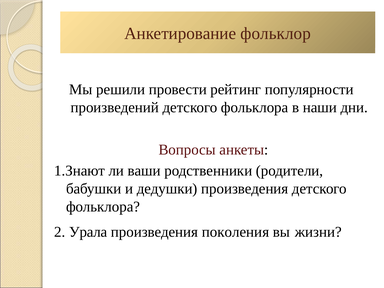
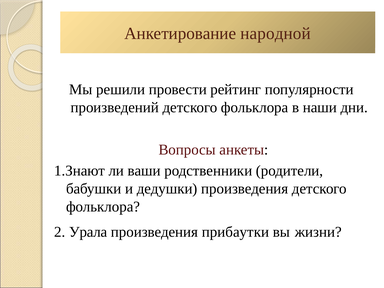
фольклор: фольклор -> народной (276, 34)
поколения: поколения -> прибаутки (235, 232)
